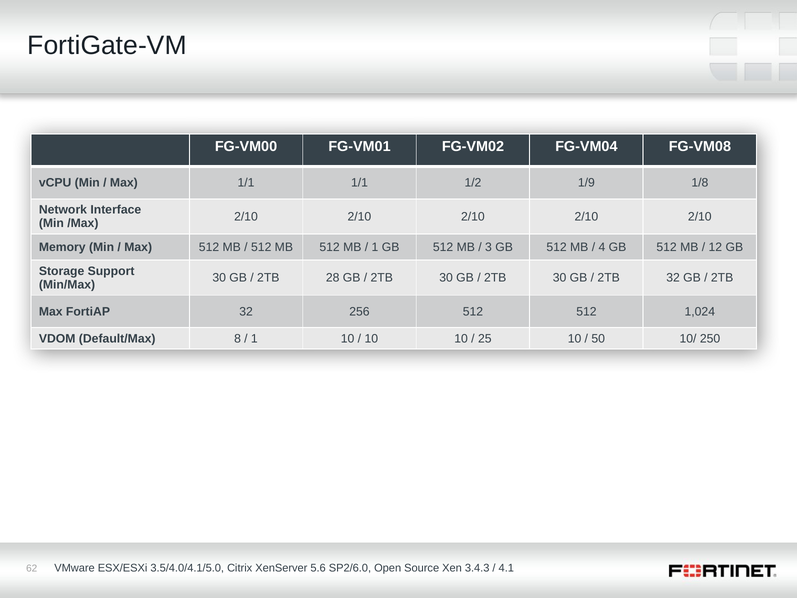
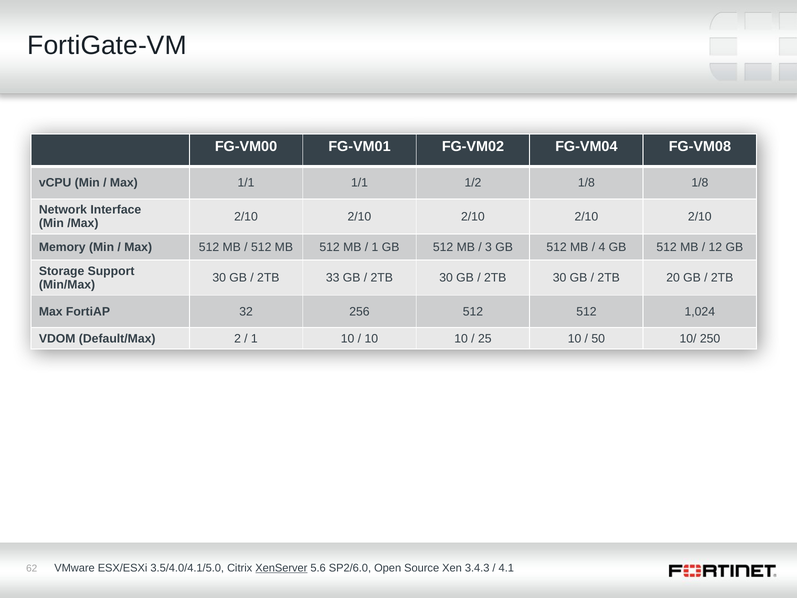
1/2 1/9: 1/9 -> 1/8 (586, 183)
28: 28 -> 33 (333, 278)
2TB 32: 32 -> 20 (673, 278)
8: 8 -> 2 (238, 338)
XenServer underline: none -> present (281, 568)
